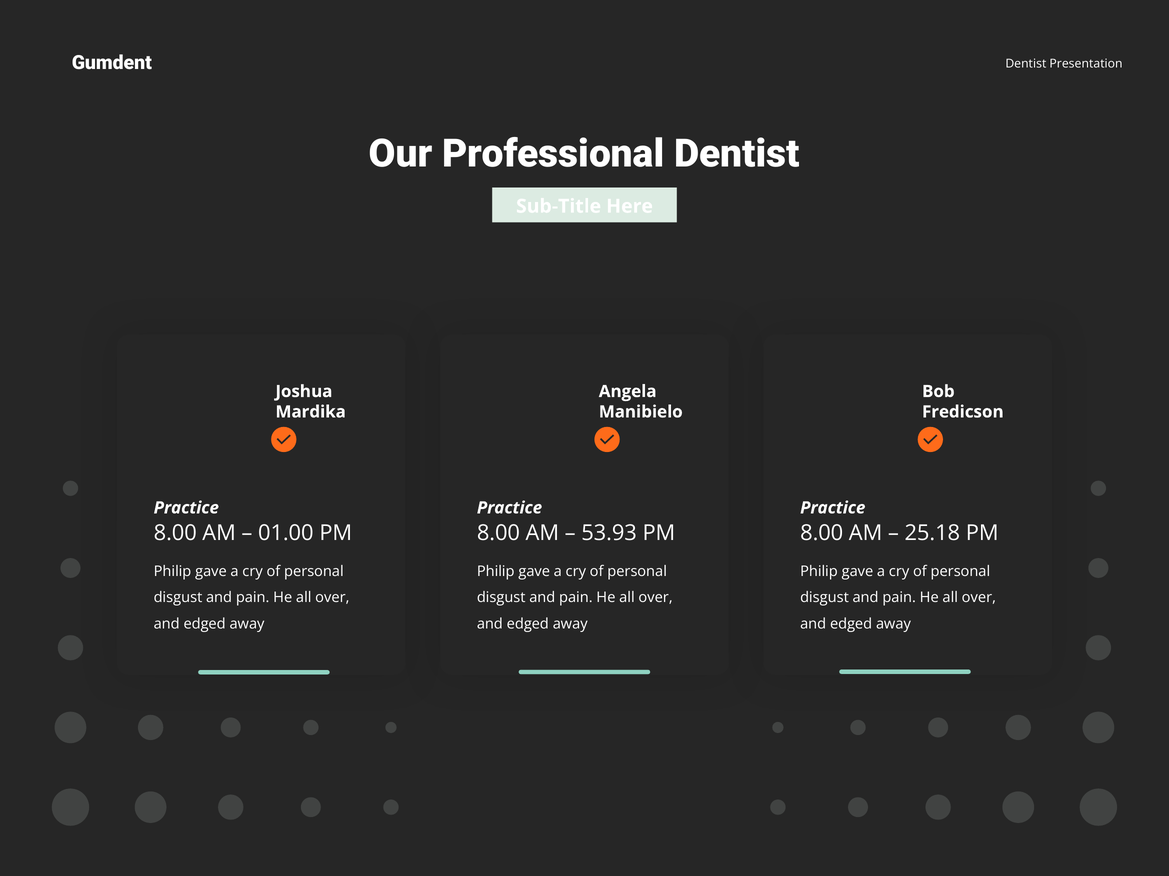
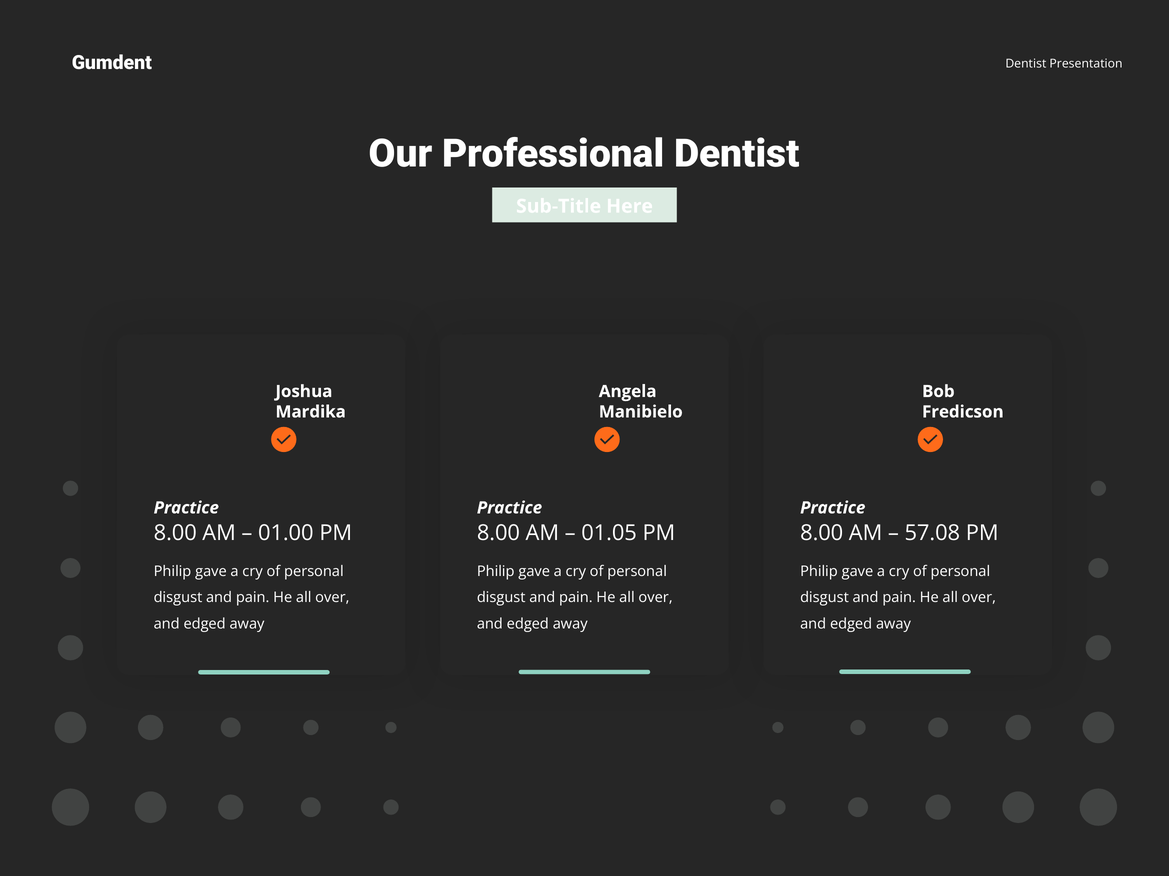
53.93: 53.93 -> 01.05 (609, 534)
25.18: 25.18 -> 57.08 (932, 534)
